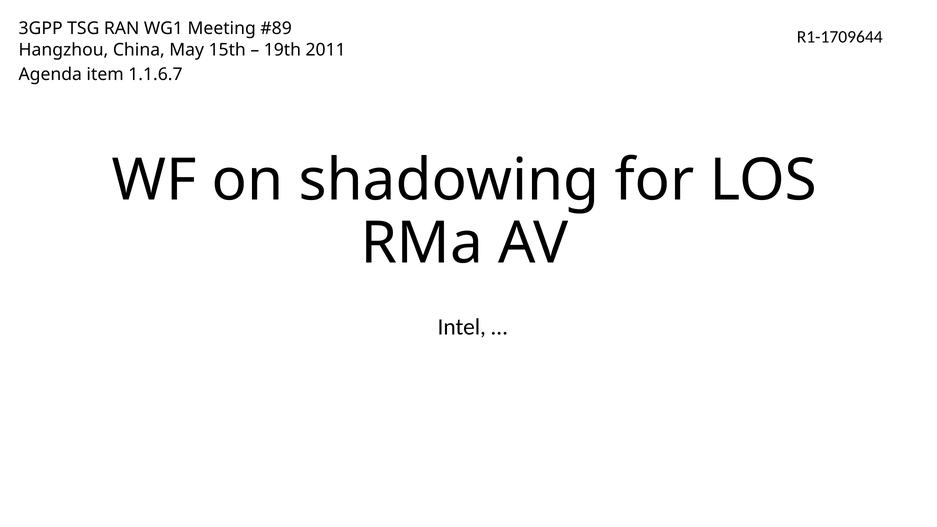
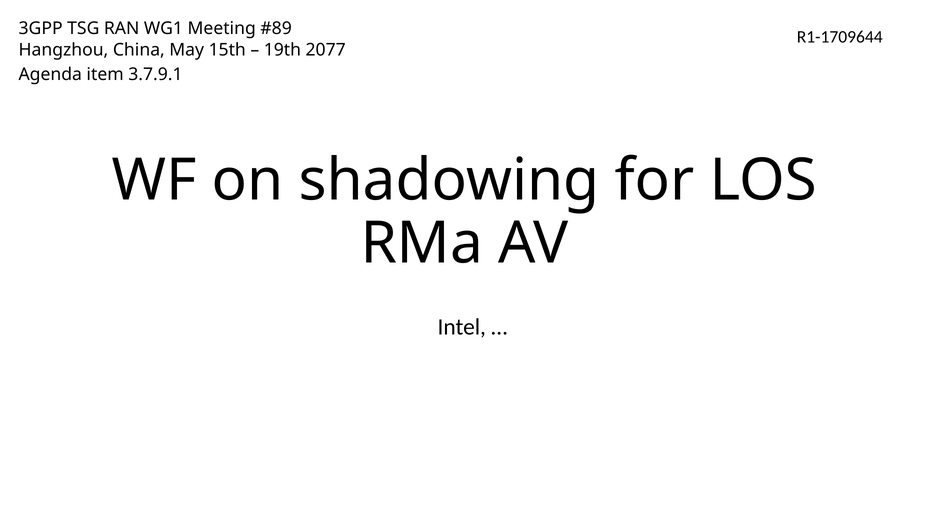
2011: 2011 -> 2077 (326, 50)
1.1.6.7: 1.1.6.7 -> 3.7.9.1 (155, 74)
